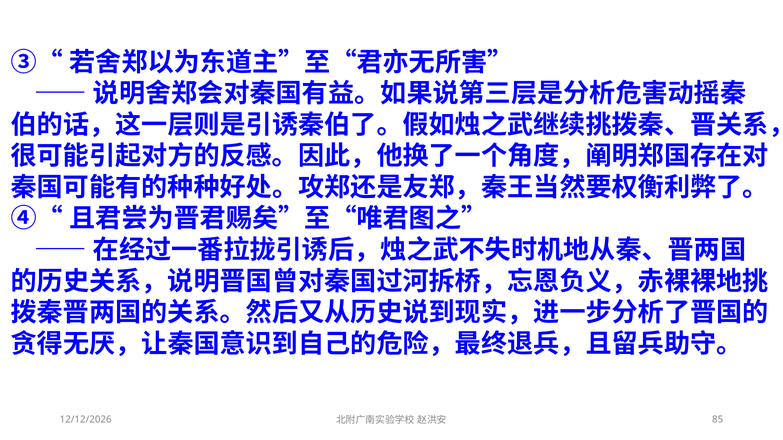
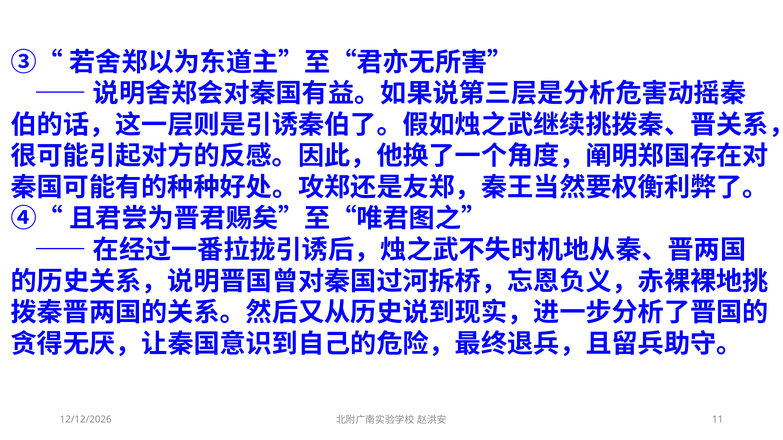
85: 85 -> 11 (718, 420)
